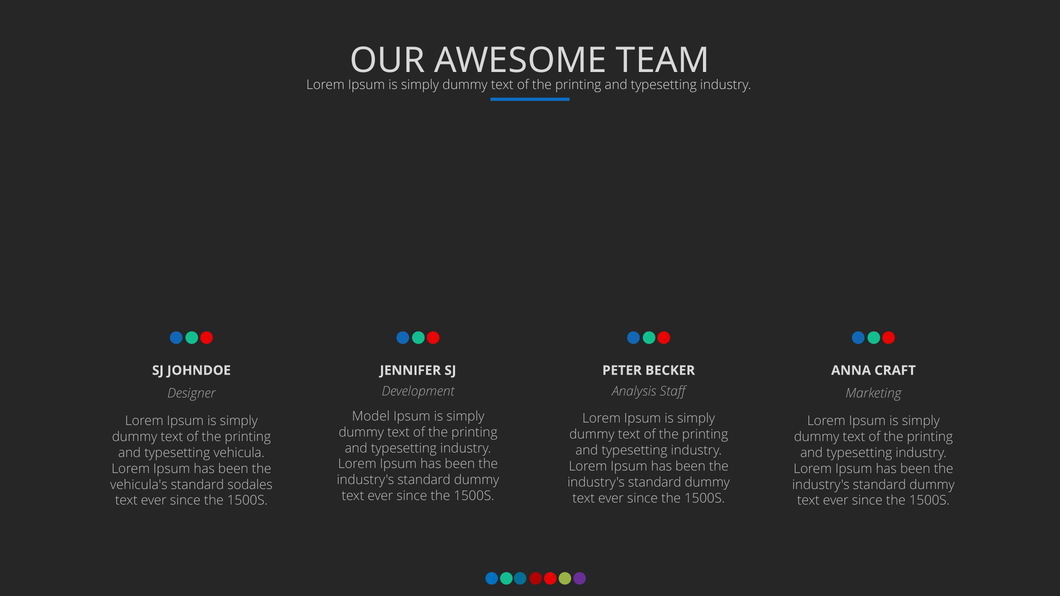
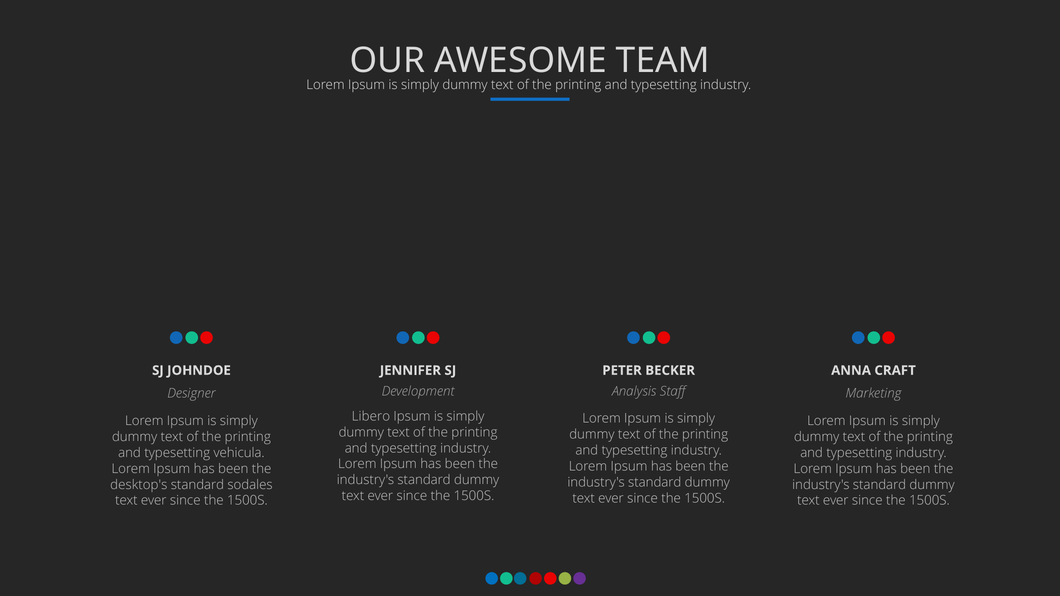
Model: Model -> Libero (371, 416)
vehicula's: vehicula's -> desktop's (139, 485)
